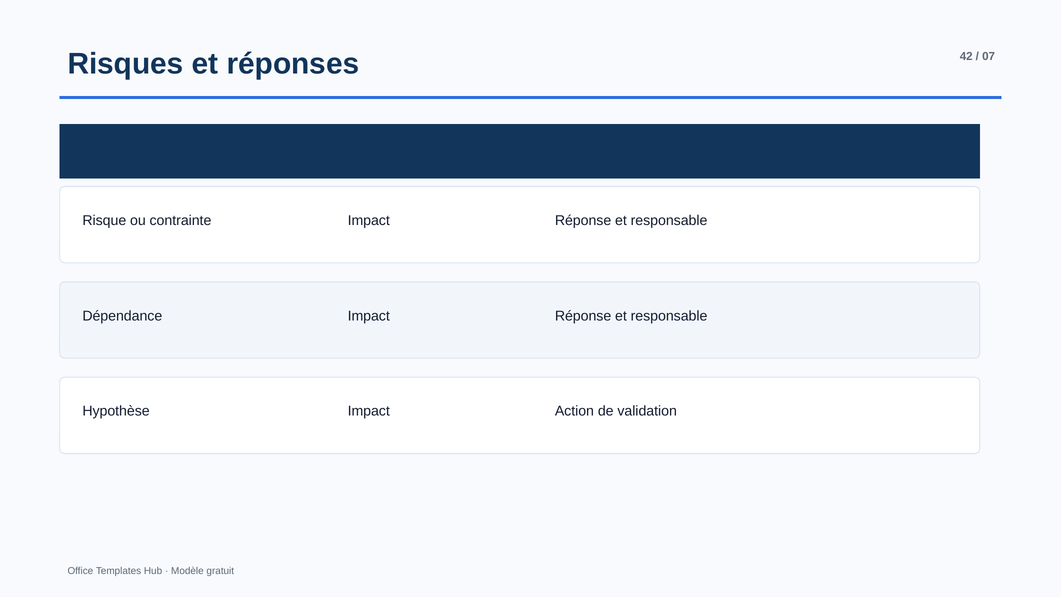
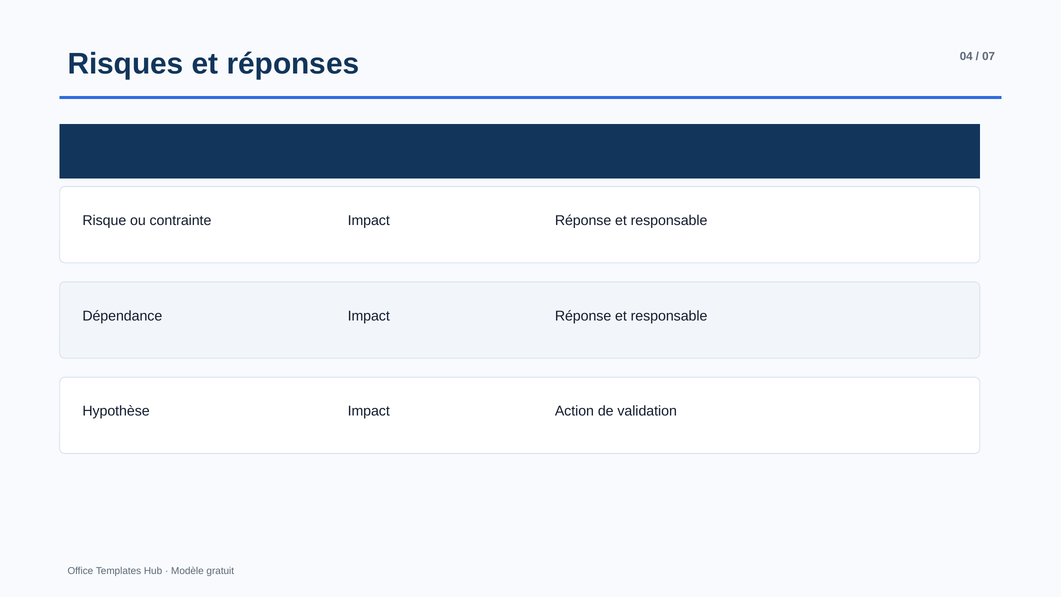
42: 42 -> 04 (966, 56)
